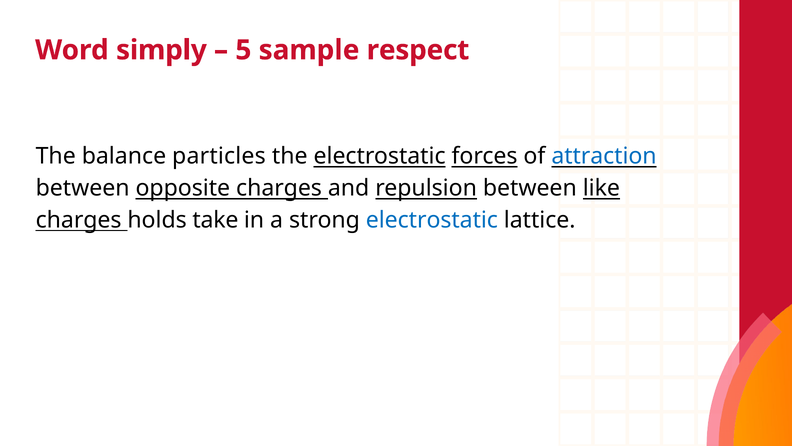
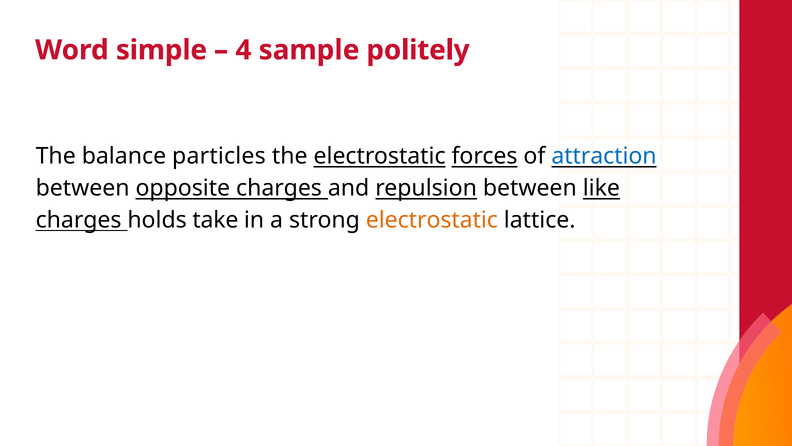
simply: simply -> simple (161, 50)
5: 5 -> 4 (243, 50)
respect: respect -> politely (418, 50)
electrostatic colour: blue -> orange (432, 220)
